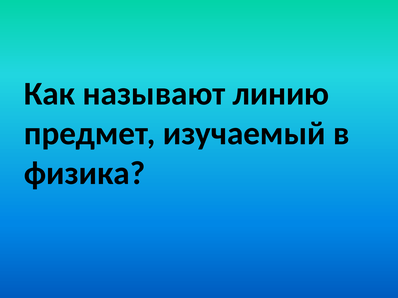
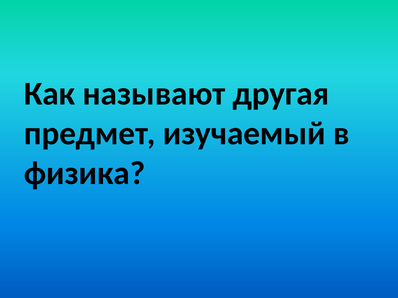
линию: линию -> другая (281, 94)
